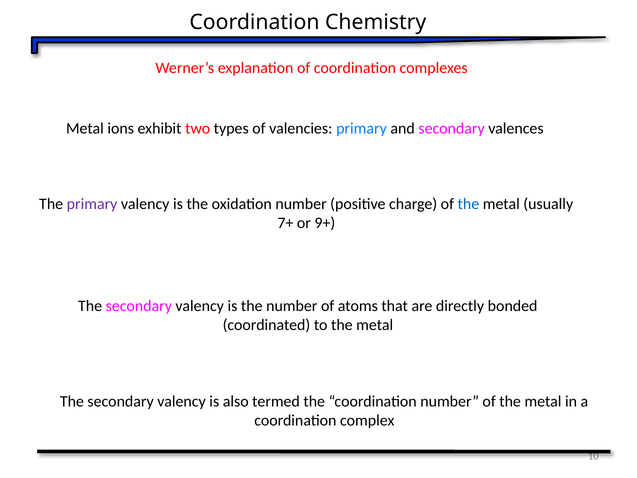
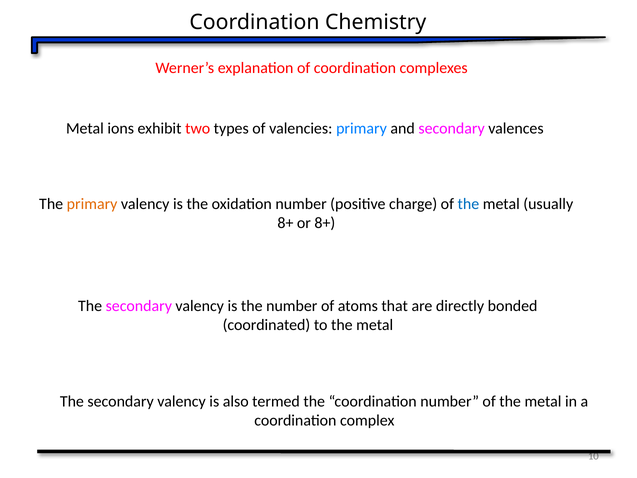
primary colour: purple -> orange (92, 204)
7+: 7+ -> 8+ (285, 223)
or 9+: 9+ -> 8+ (325, 223)
